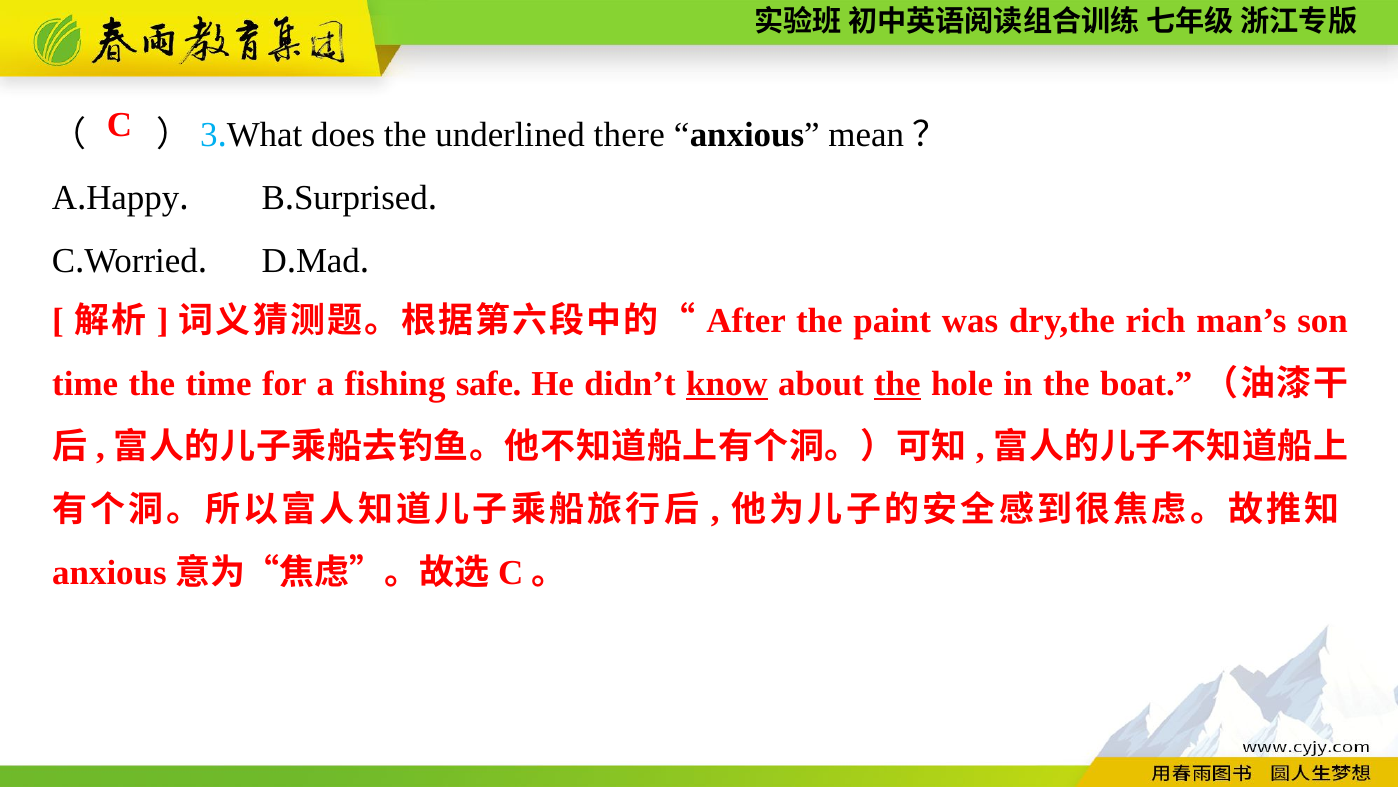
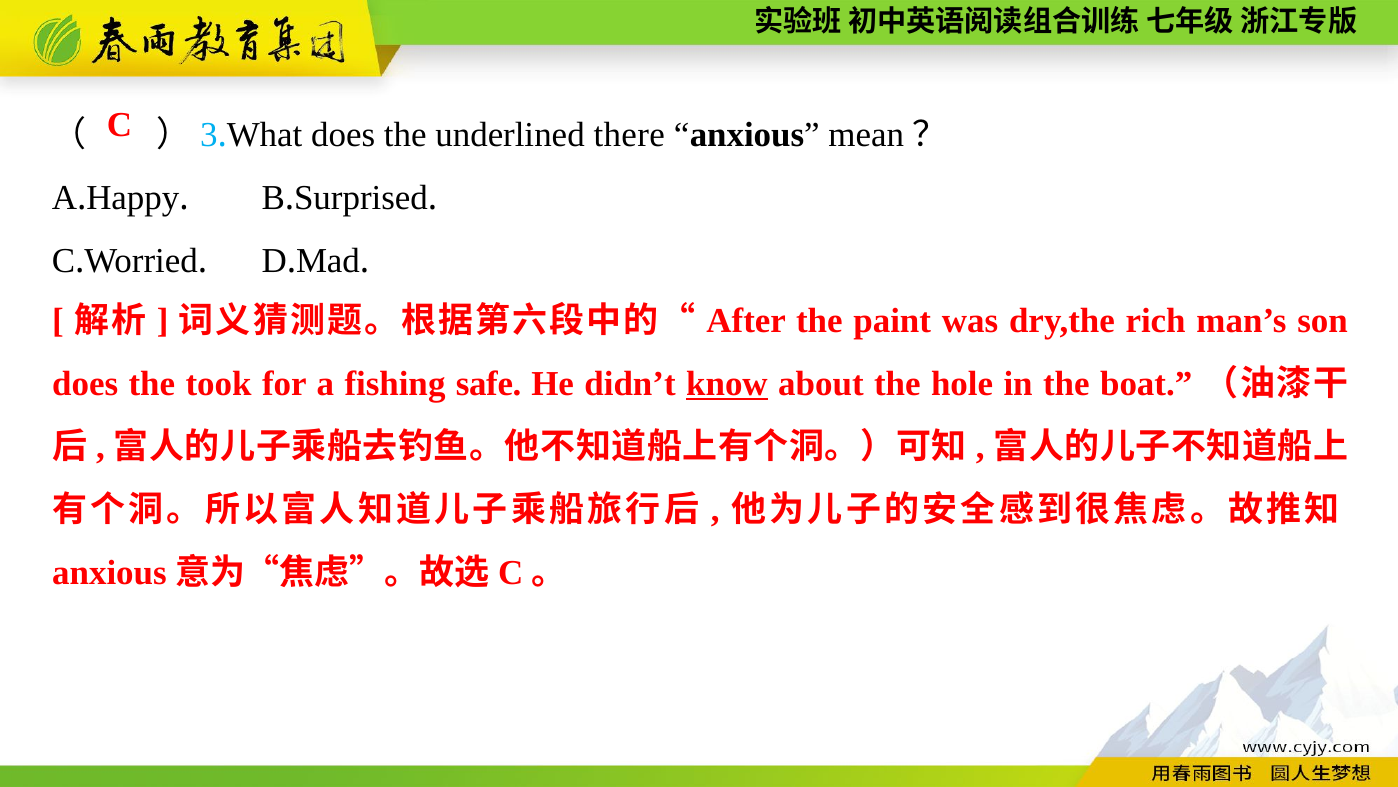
time: time -> does (85, 384)
the time: time -> took (219, 384)
the underline: present -> none (897, 384)
